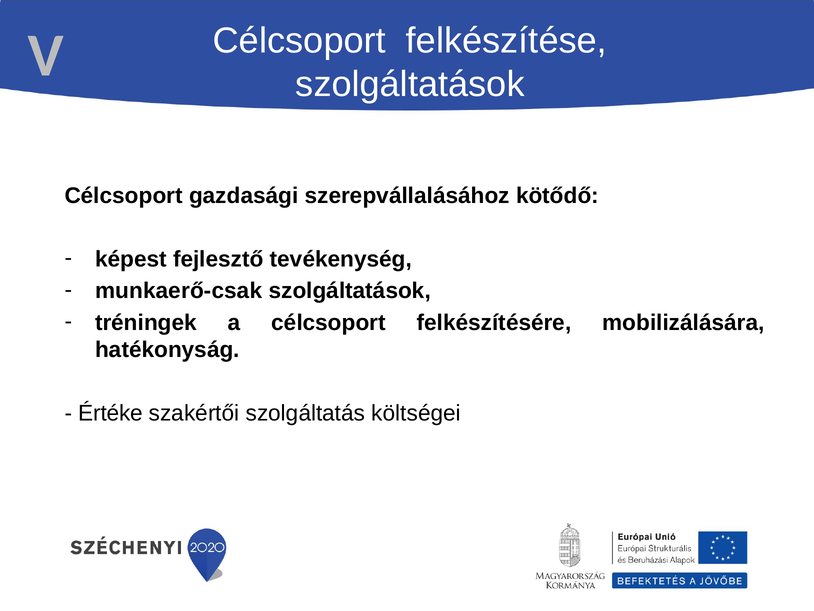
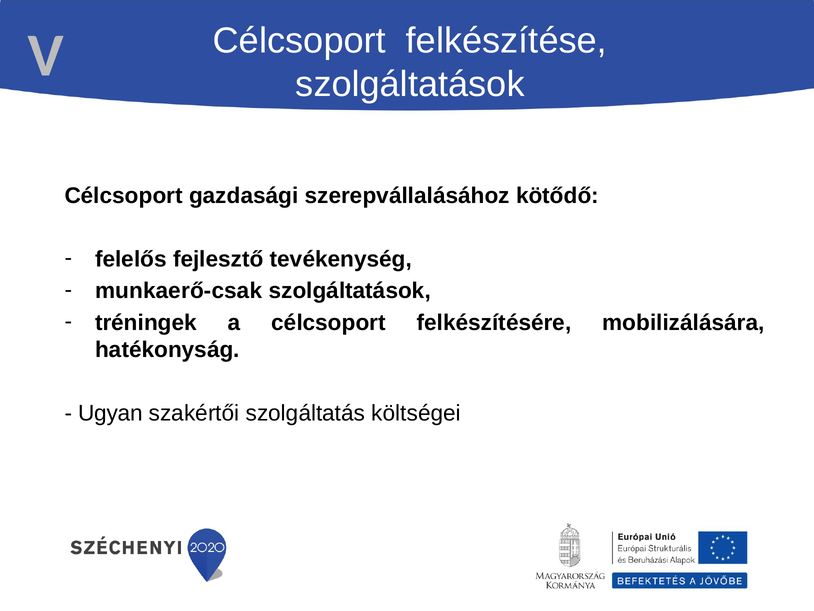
képest: képest -> felelős (131, 259)
Értéke: Értéke -> Ugyan (111, 413)
